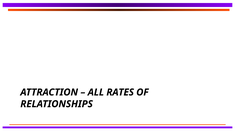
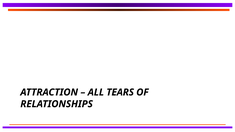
RATES: RATES -> TEARS (120, 92)
